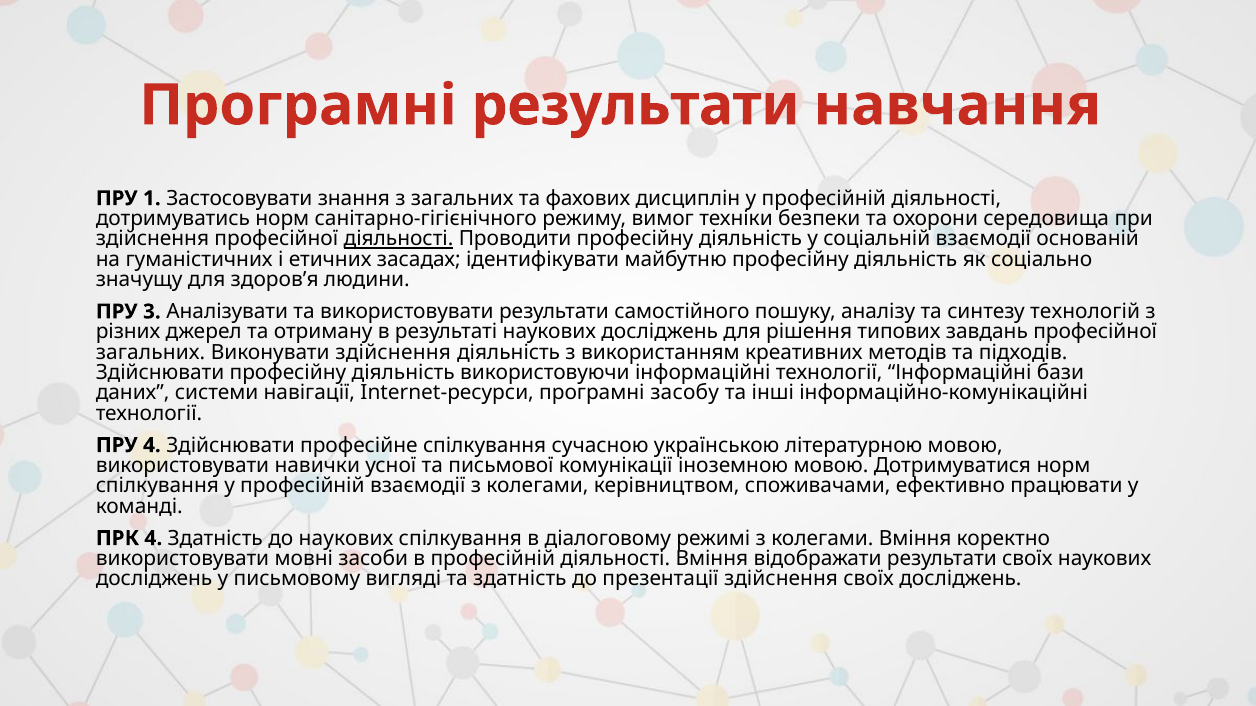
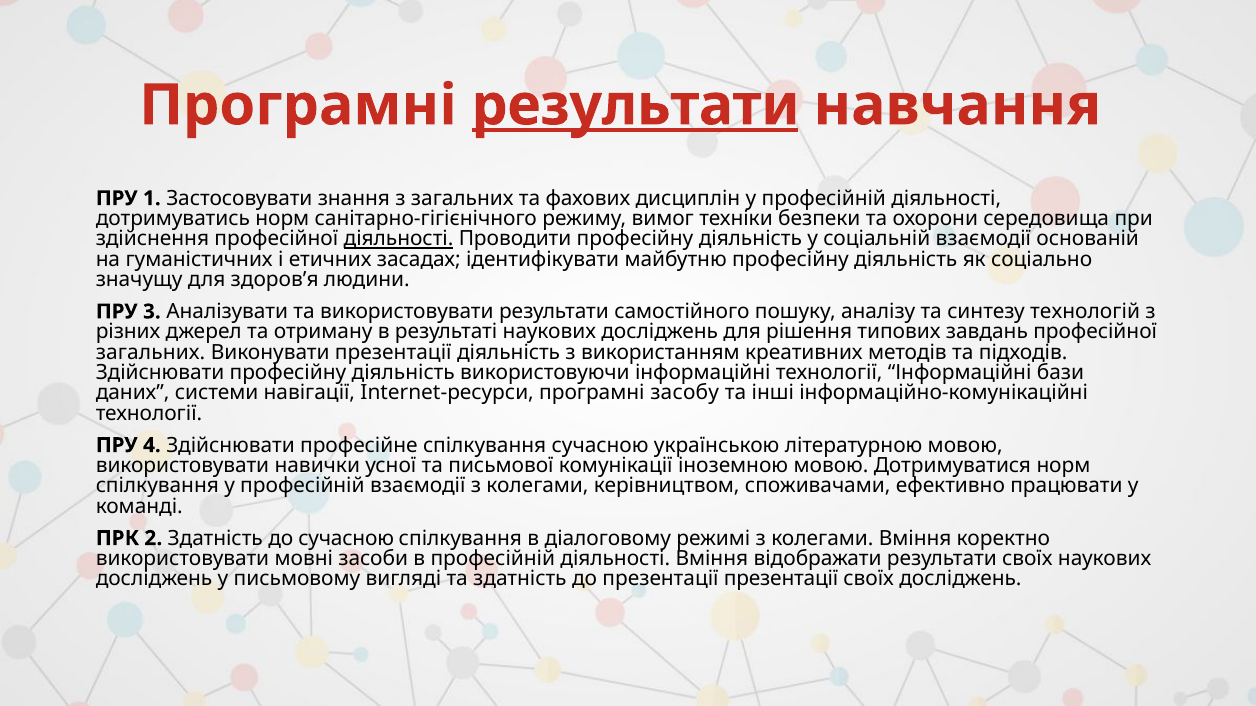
результати underline: none -> present (636, 106)
Виконувати здійснення: здійснення -> презентації (393, 352)
ПРК 4: 4 -> 2 (153, 539)
до наукових: наукових -> сучасною (346, 539)
презентації здійснення: здійснення -> презентації (781, 579)
